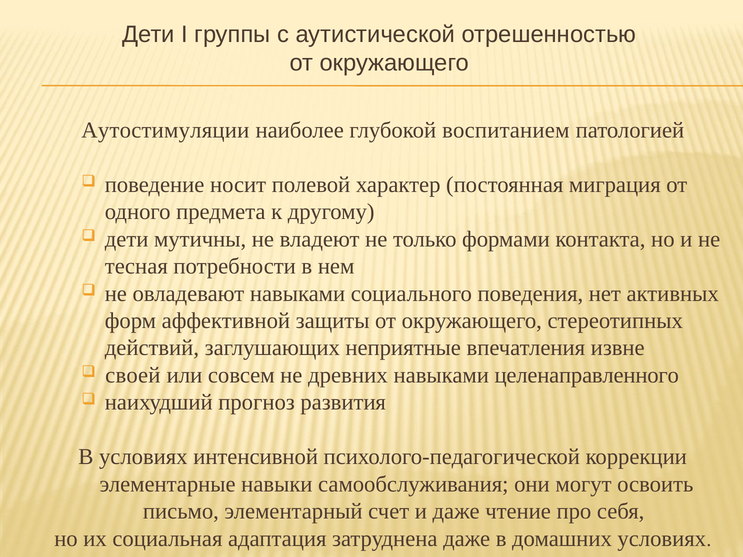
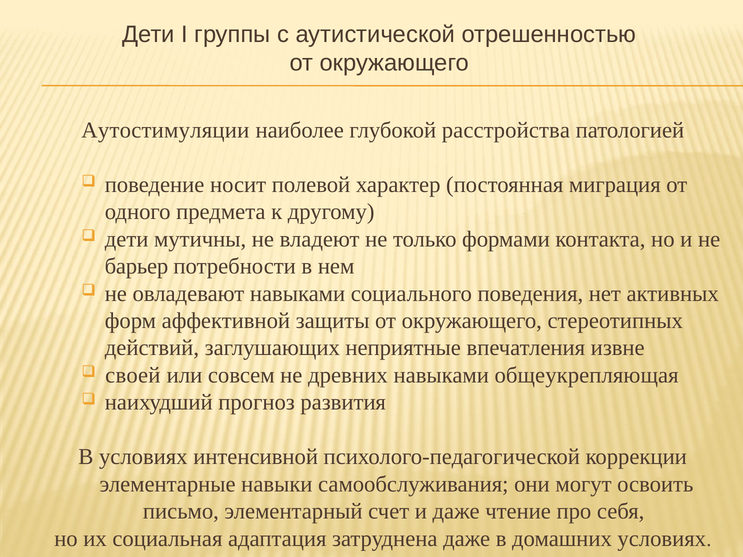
воспитанием: воспитанием -> расстройства (506, 130)
тесная: тесная -> барьер (136, 266)
целенаправленного: целенаправленного -> общеукрепляющая (587, 375)
